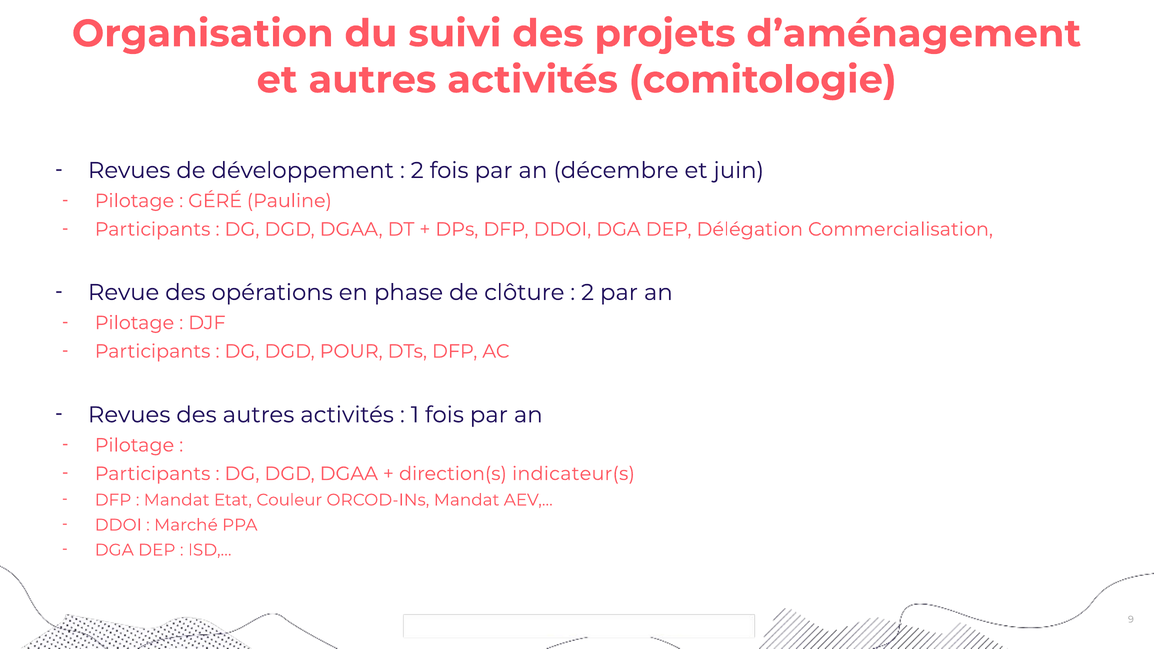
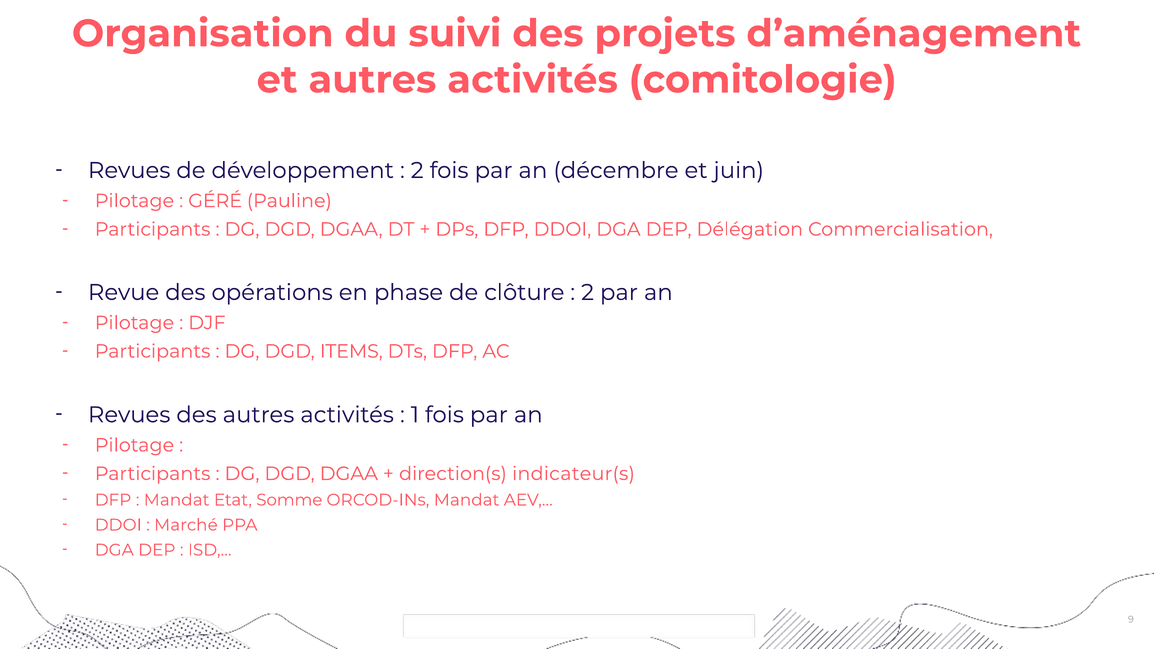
POUR: POUR -> ITEMS (351, 351)
Couleur: Couleur -> Somme (289, 500)
